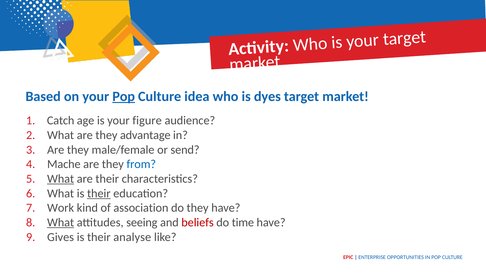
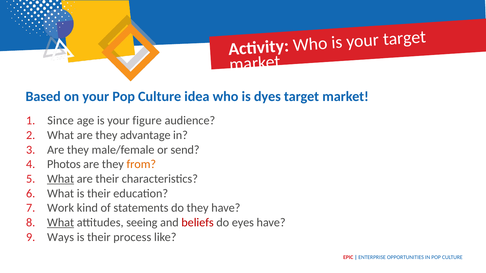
Pop underline: present -> none (124, 97)
Catch: Catch -> Since (61, 121)
Mache: Mache -> Photos (64, 165)
from colour: blue -> orange (141, 165)
their underline: present -> none (99, 194)
association: association -> statements (141, 208)
time: time -> eyes (243, 223)
Gives: Gives -> Ways (61, 237)
analyse: analyse -> process (132, 237)
